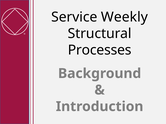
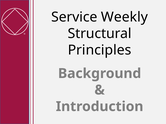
Processes: Processes -> Principles (100, 50)
